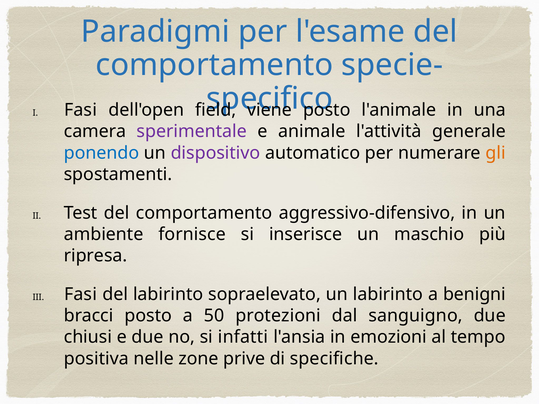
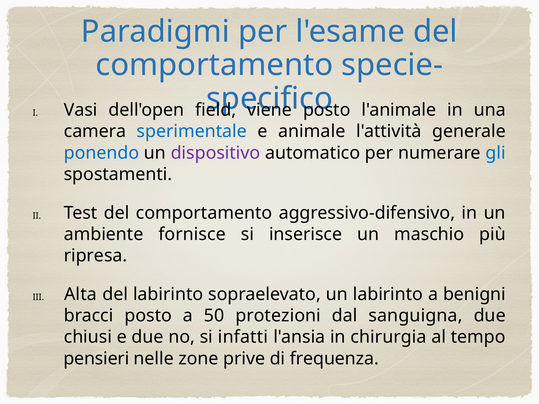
Fasi: Fasi -> Vasi (81, 110)
sperimentale colour: purple -> blue (192, 132)
gli colour: orange -> blue (496, 153)
Fasi: Fasi -> Alta (81, 295)
sanguigno: sanguigno -> sanguigna (416, 316)
emozioni: emozioni -> chirurgia (389, 337)
positiva: positiva -> pensieri (96, 359)
specifiche: specifiche -> frequenza (334, 359)
